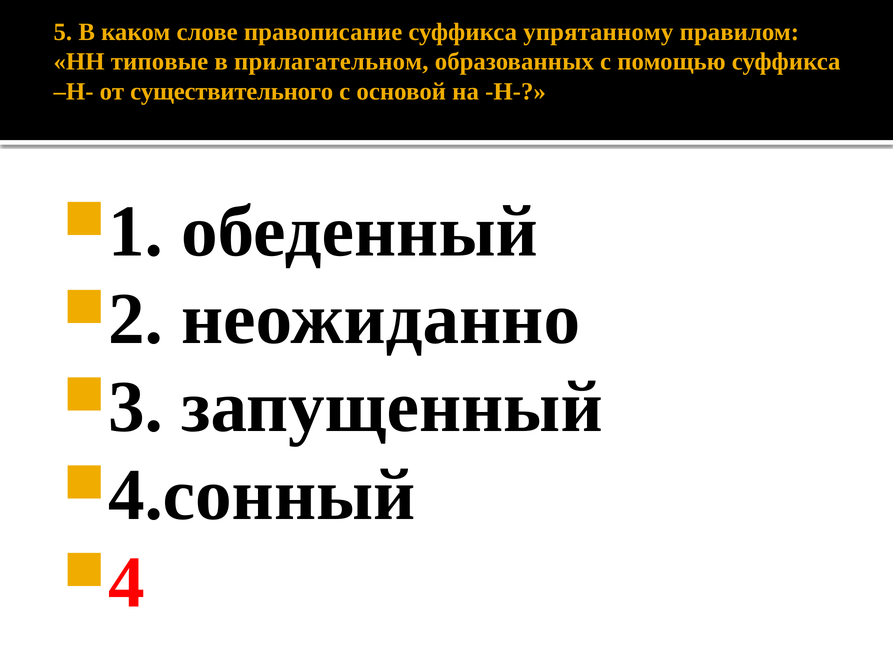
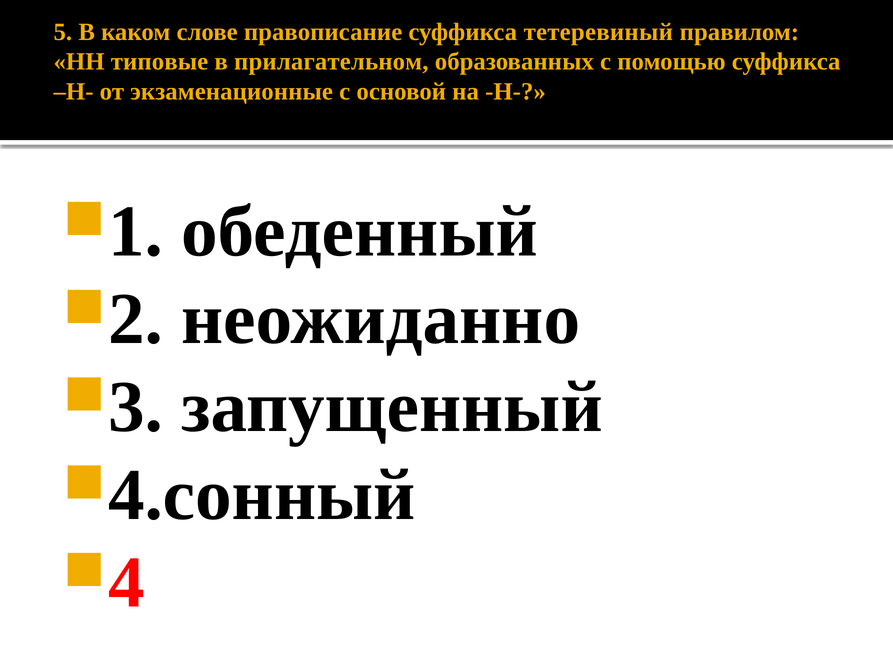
упрятанному: упрятанному -> тетеревиный (598, 32)
существительного: существительного -> экзаменационные (232, 91)
